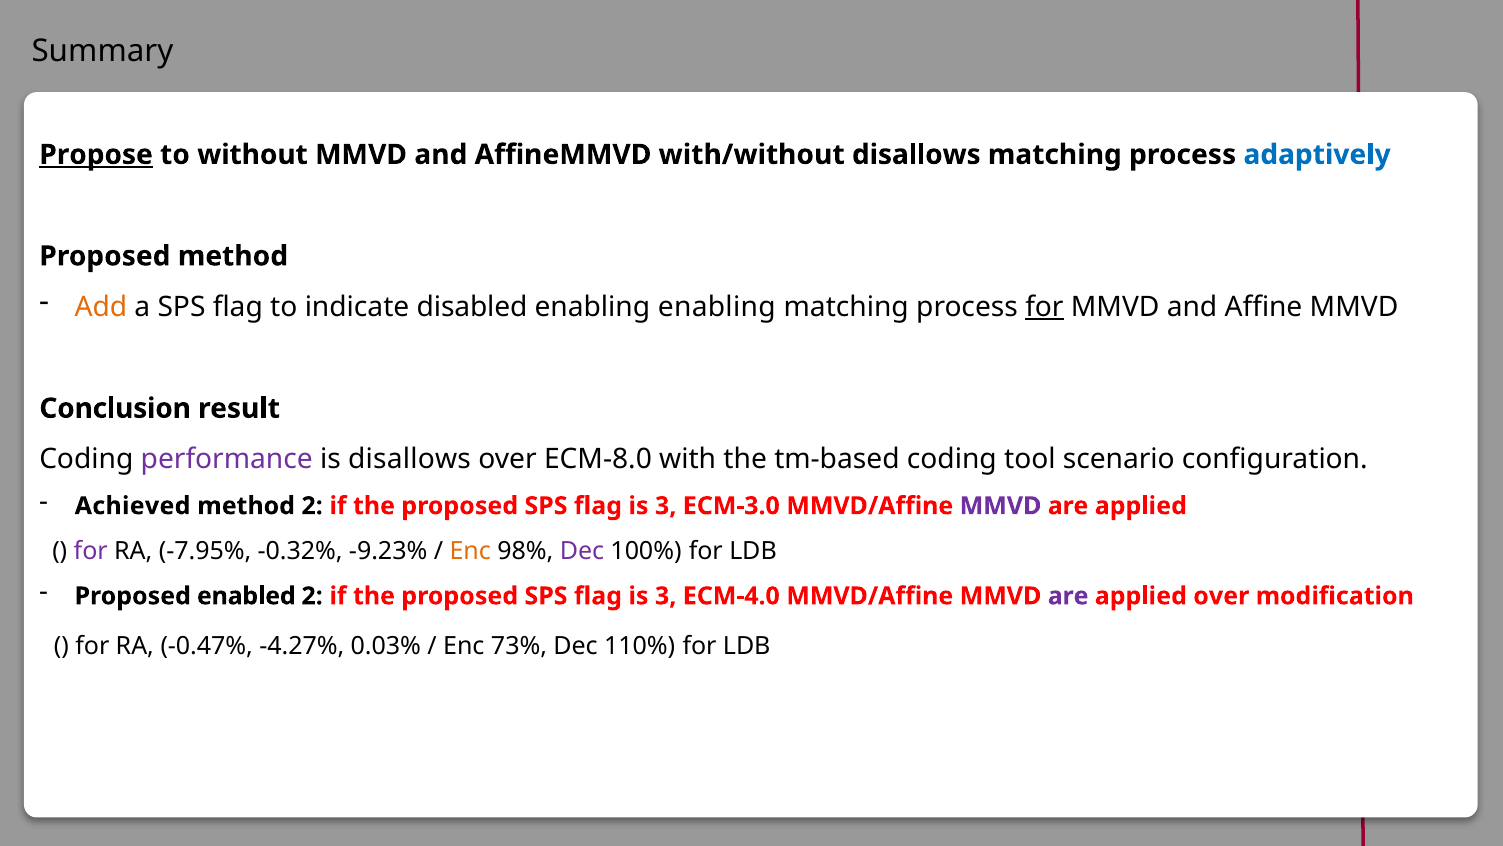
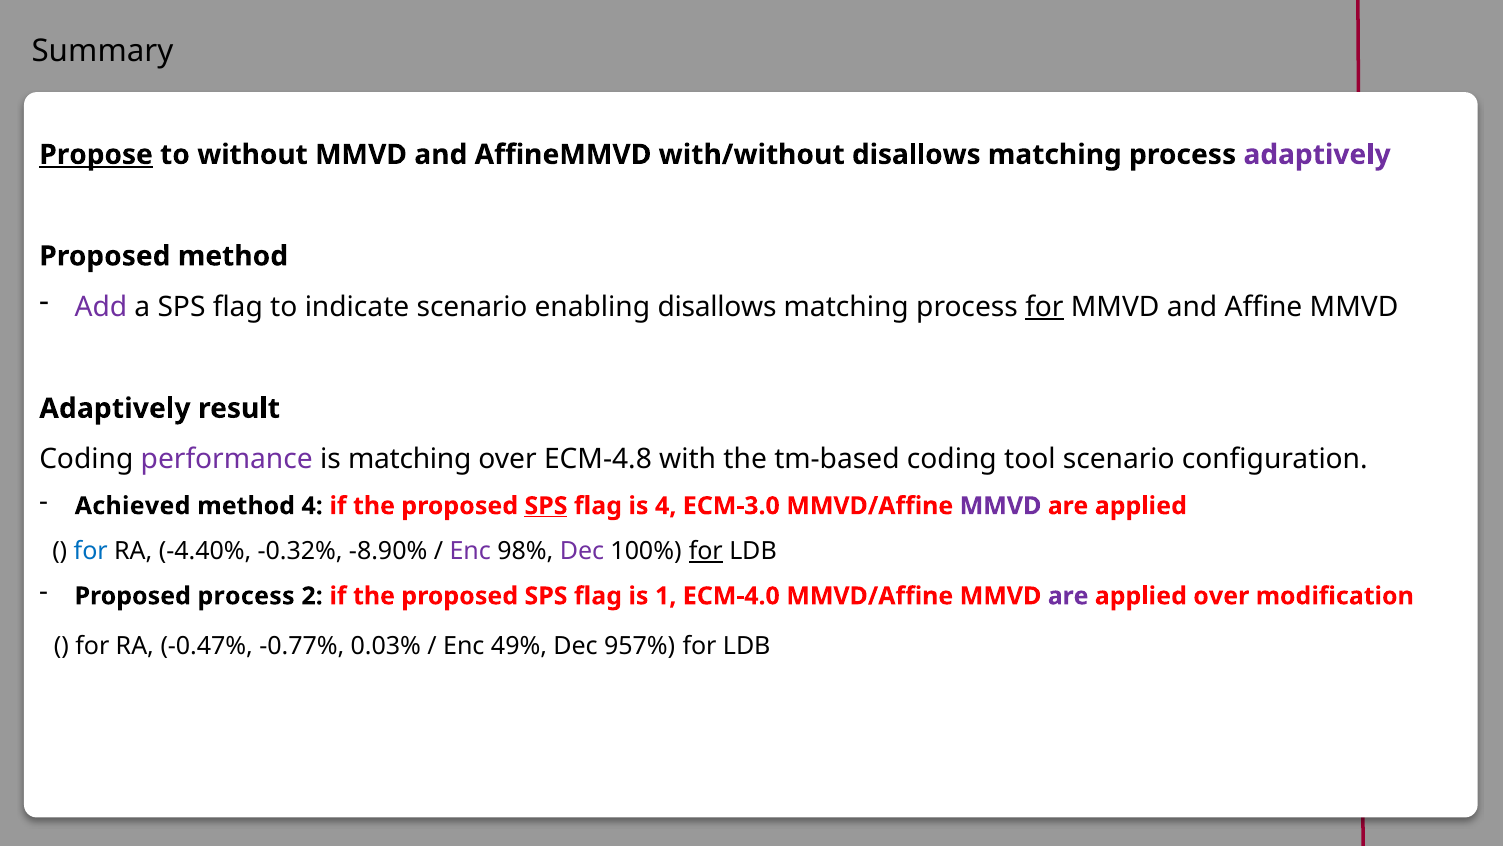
adaptively colour: blue -> purple (1317, 155)
Add colour: orange -> purple (101, 307)
indicate disabled: disabled -> scenario (472, 307)
enabling enabling: enabling -> disallows (717, 307)
Conclusion: Conclusion -> Adaptively (115, 408)
is disallows: disallows -> matching (410, 459)
ECM-8.0: ECM-8.0 -> ECM-4.8 (598, 459)
method 2: 2 -> 4 (312, 506)
SPS underline: none -> present (546, 506)
3: 3 -> 4 (666, 506)
for colour: purple -> blue (91, 551)
-7.95%: -7.95% -> -4.40% (205, 551)
-9.23%: -9.23% -> -8.90% (388, 551)
Enc colour: orange -> purple (470, 551)
for underline: none -> present (706, 551)
Proposed enabled: enabled -> process (246, 596)
3: 3 -> 1 (666, 596)
-4.27%: -4.27% -> -0.77% (302, 646)
73%: 73% -> 49% (519, 646)
110%: 110% -> 957% (640, 646)
